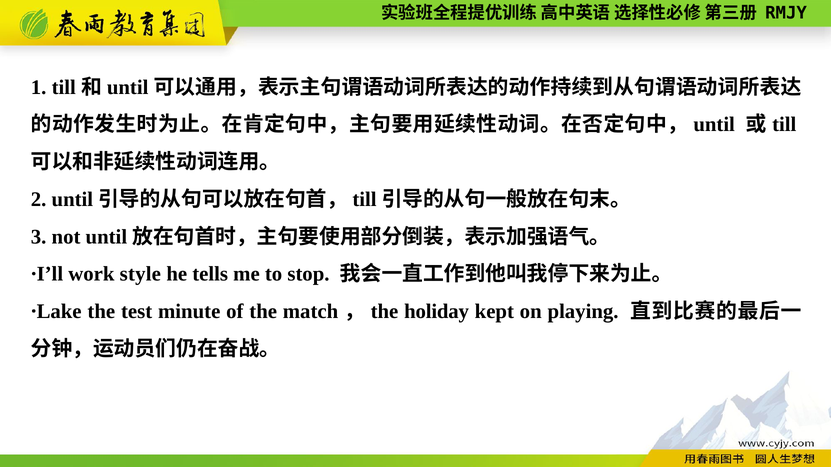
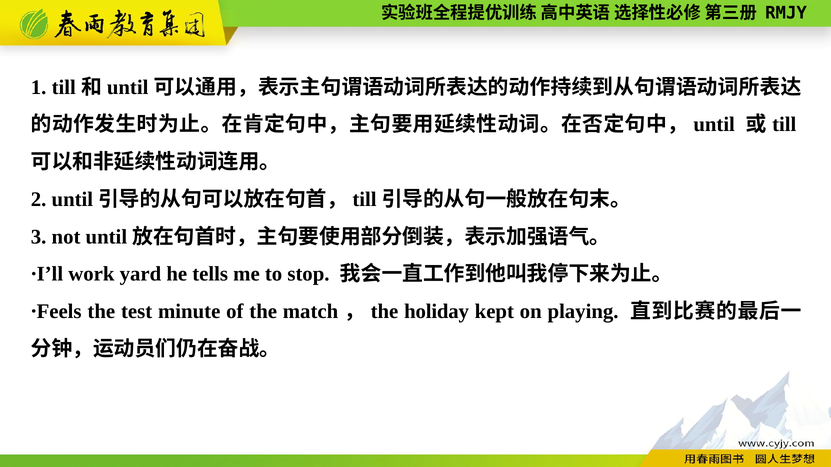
style: style -> yard (140, 274)
Lake: Lake -> Feels (59, 312)
